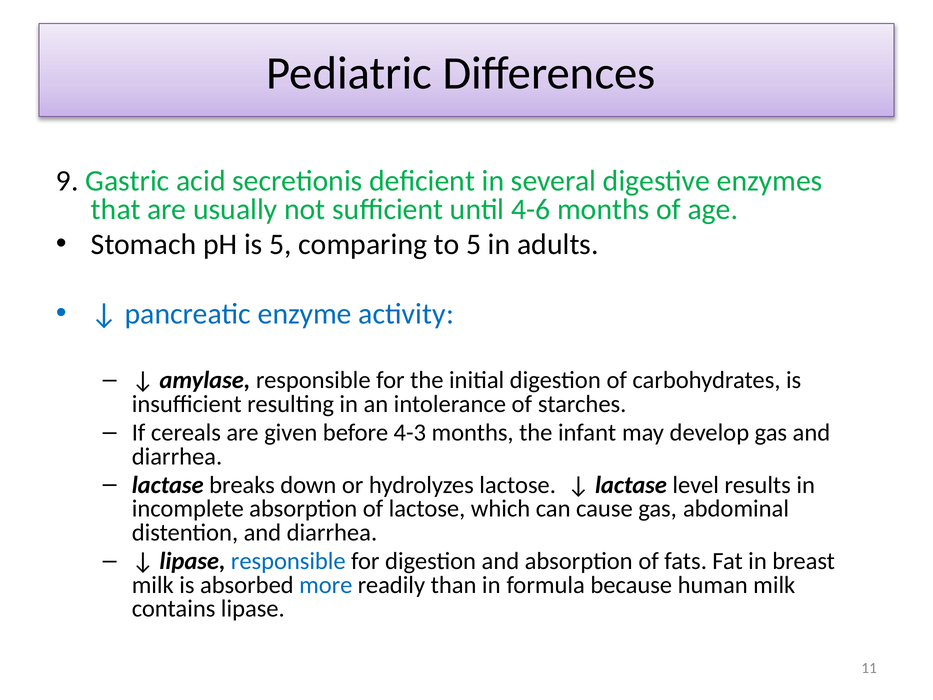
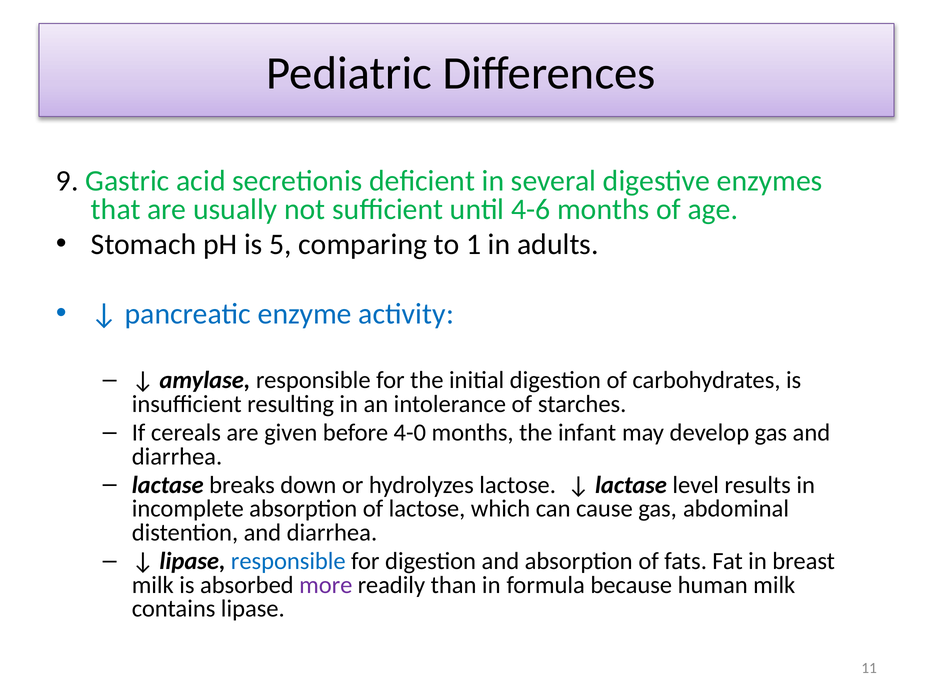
to 5: 5 -> 1 (474, 244)
4-3: 4-3 -> 4-0 (410, 433)
more colour: blue -> purple (326, 585)
